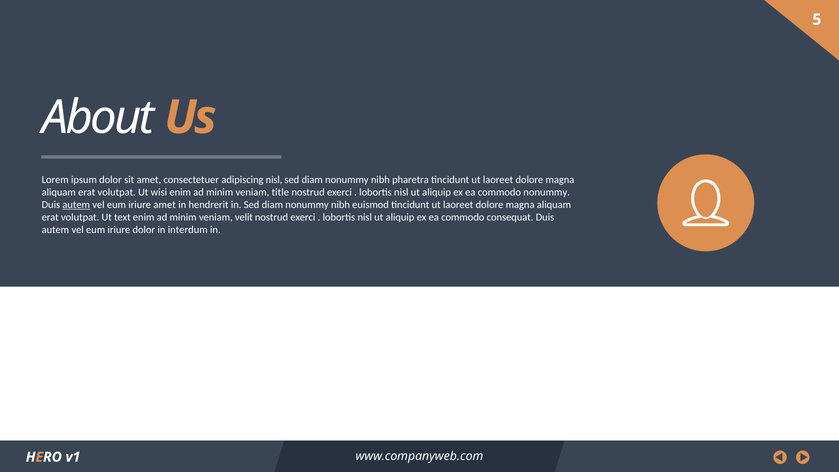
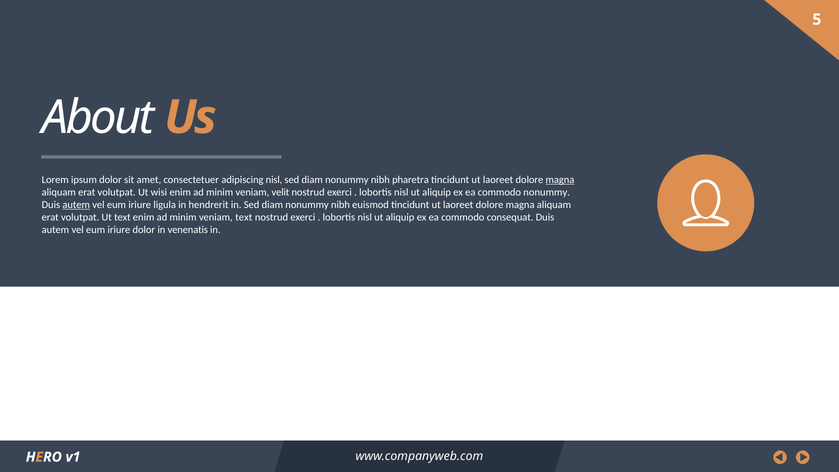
magna underline: none -> present (560, 180)
title: title -> velit (280, 192)
iriure amet: amet -> ligula (165, 205)
veniam velit: velit -> text (244, 217)
interdum: interdum -> venenatis (188, 230)
